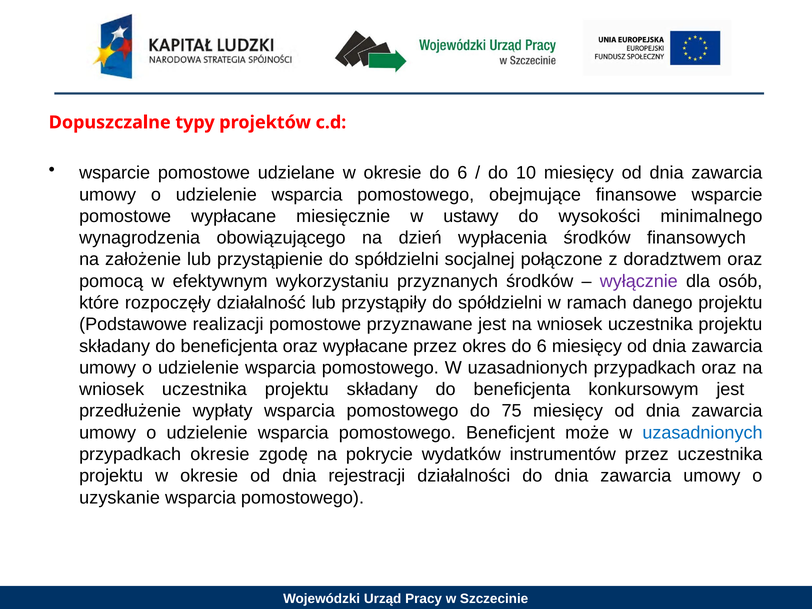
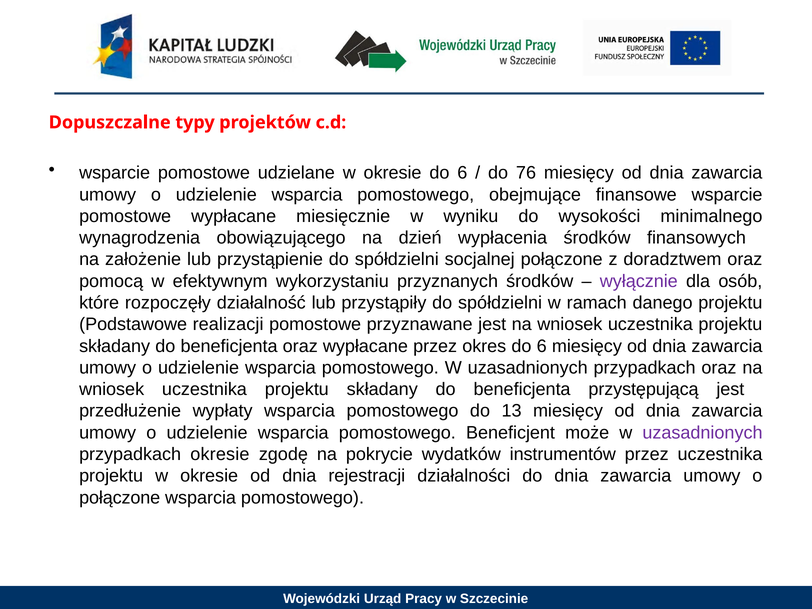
10: 10 -> 76 (526, 173)
ustawy: ustawy -> wyniku (471, 216)
konkursowym: konkursowym -> przystępującą (644, 389)
75: 75 -> 13 (512, 411)
uzasadnionych colour: blue -> purple (702, 433)
uzyskanie: uzyskanie -> połączone (120, 498)
